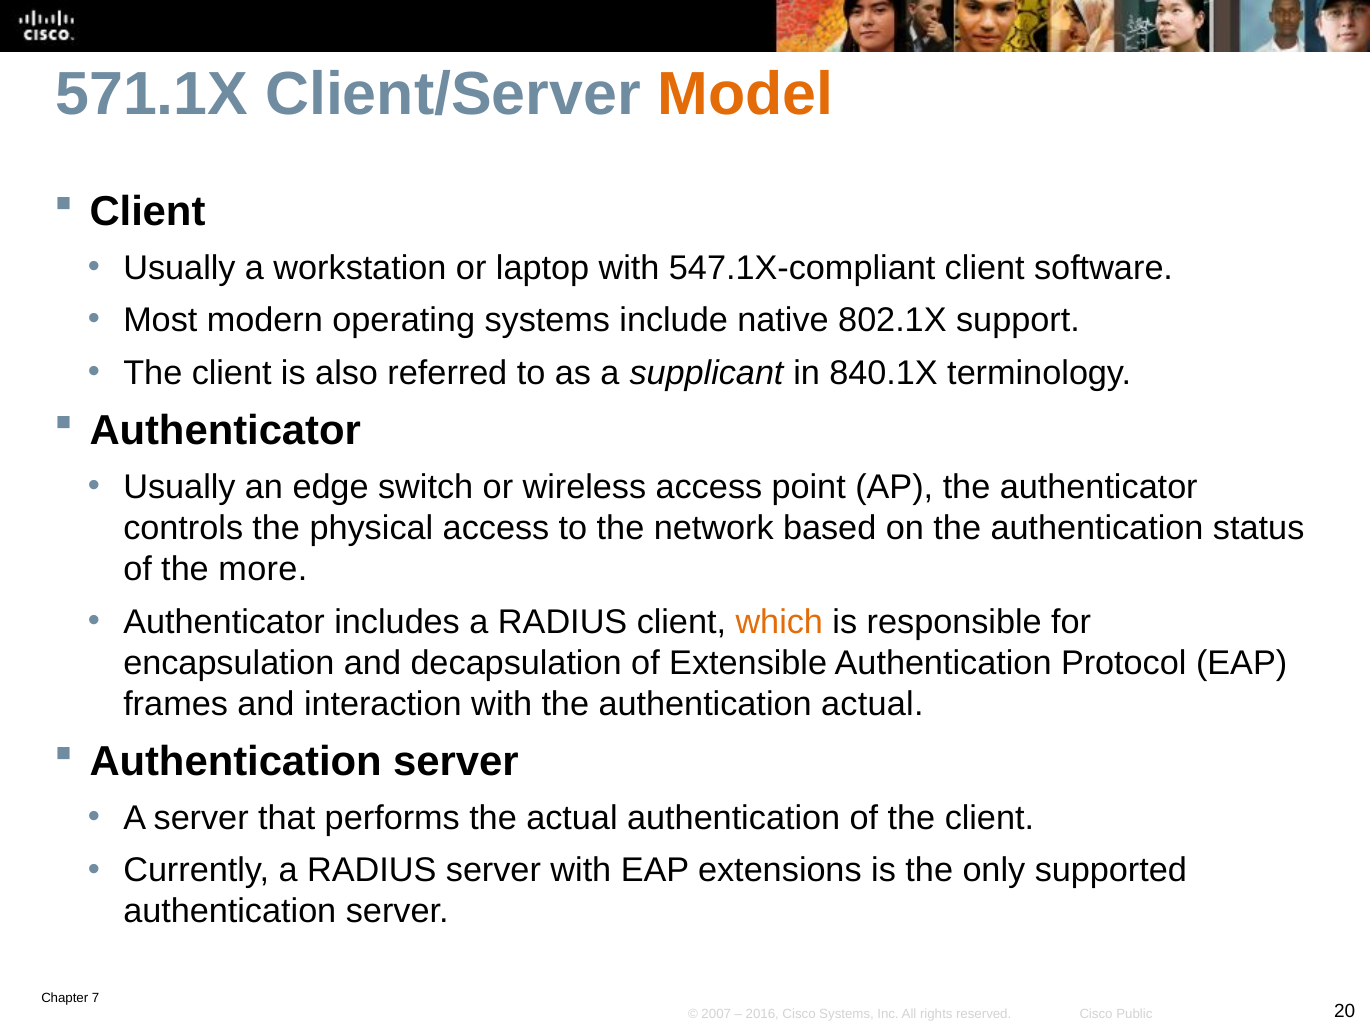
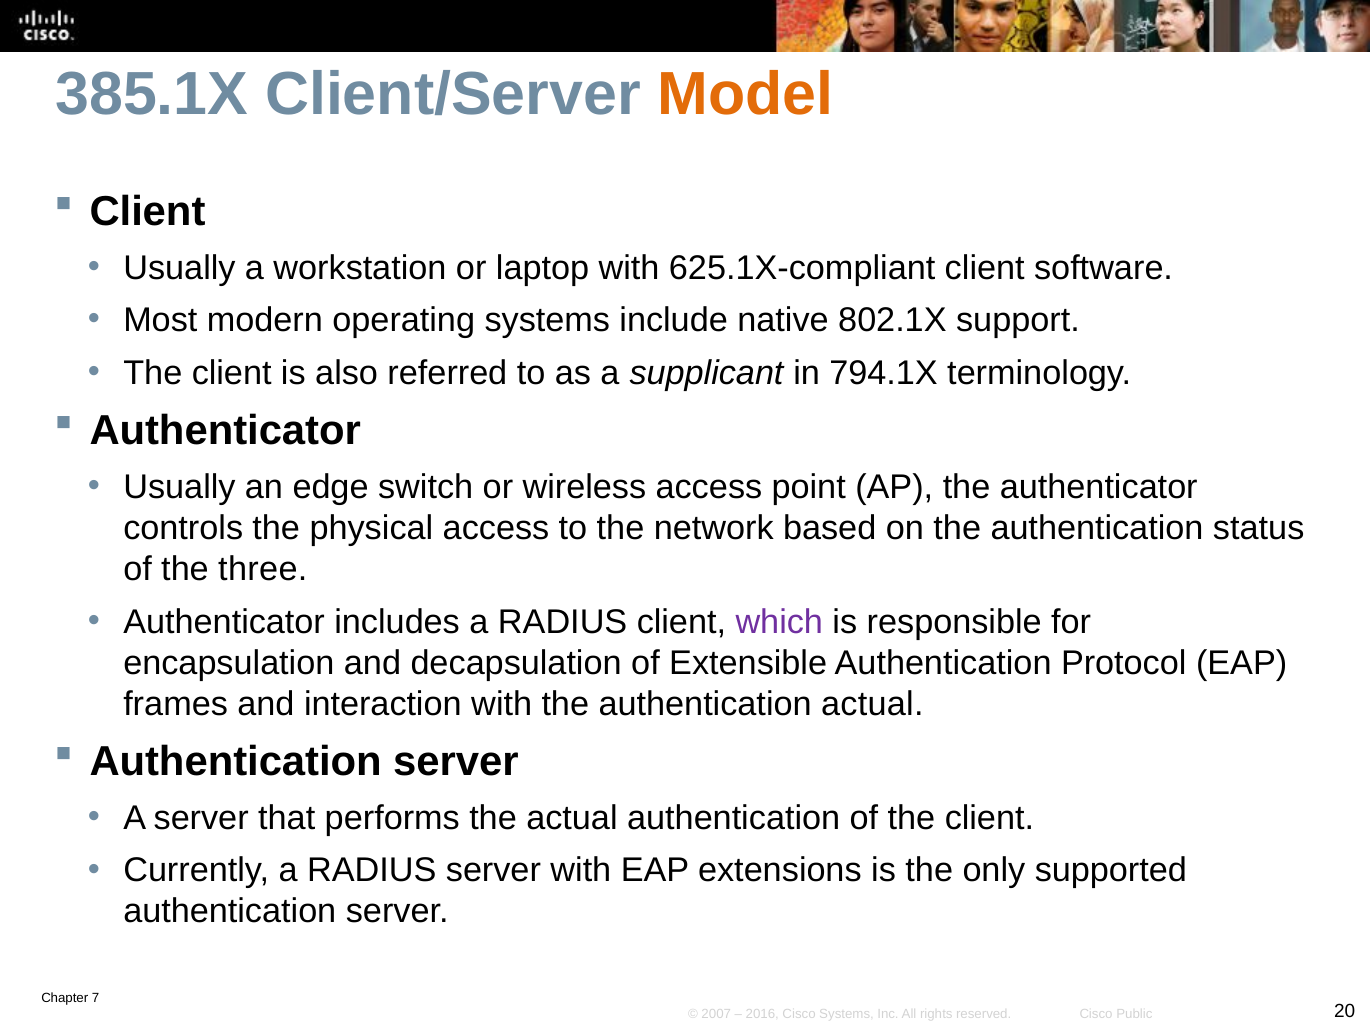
571.1X: 571.1X -> 385.1X (152, 94)
547.1X-compliant: 547.1X-compliant -> 625.1X-compliant (802, 268)
840.1X: 840.1X -> 794.1X (883, 373)
more: more -> three (263, 569)
which colour: orange -> purple (779, 622)
